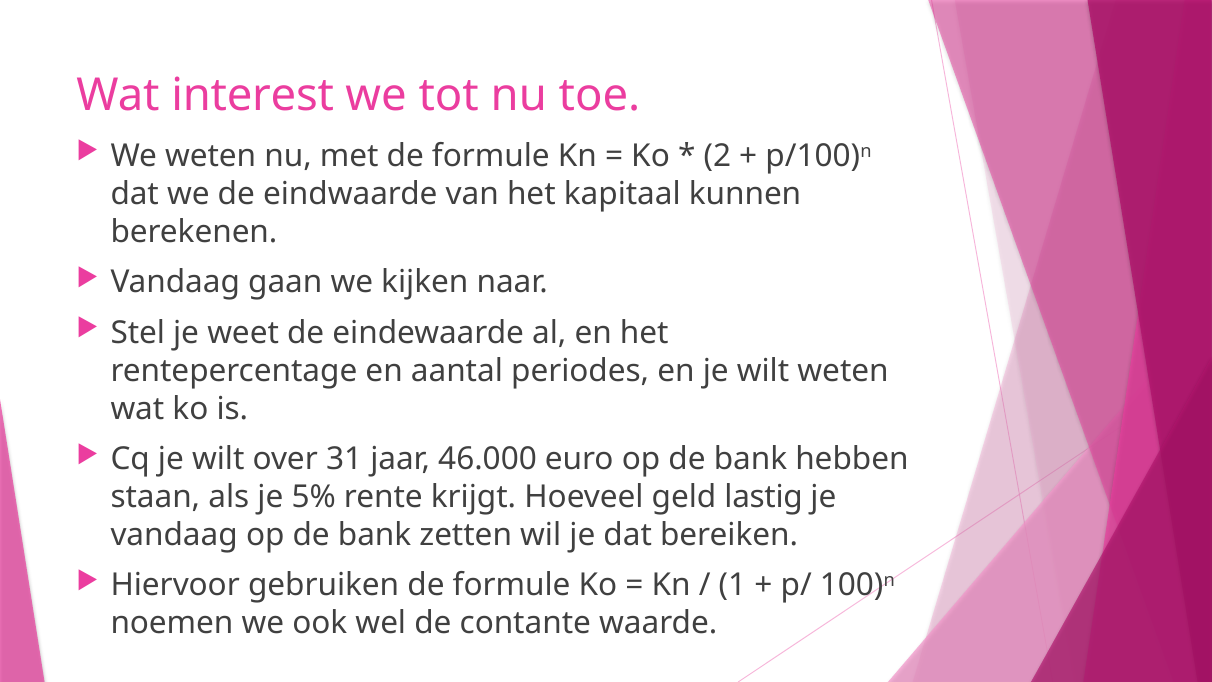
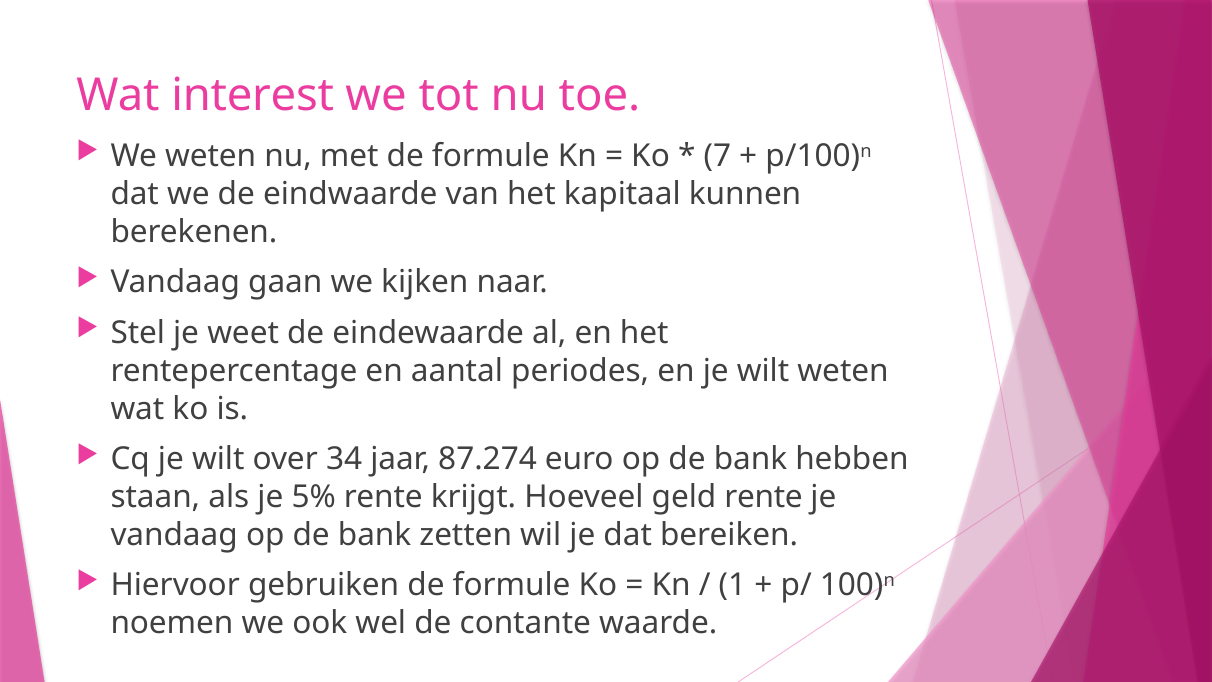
2: 2 -> 7 (717, 156)
31: 31 -> 34 (344, 459)
46.000: 46.000 -> 87.274 (488, 459)
geld lastig: lastig -> rente (764, 497)
